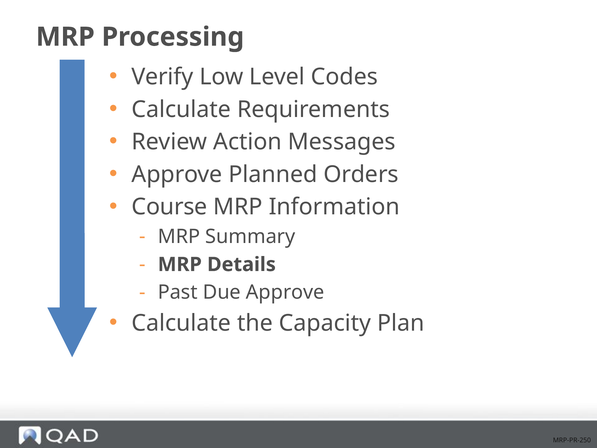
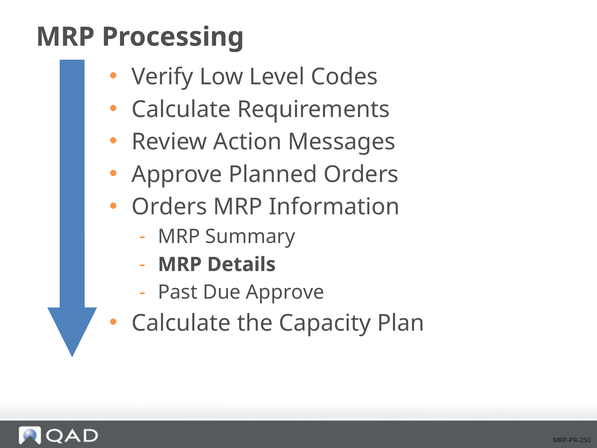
Course: Course -> Orders (169, 207)
